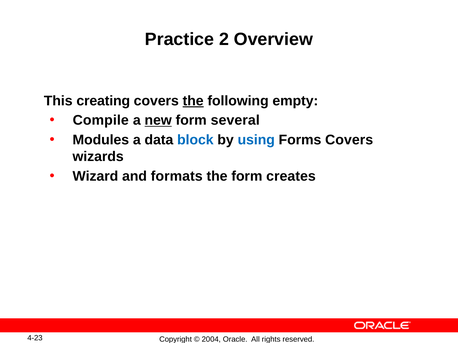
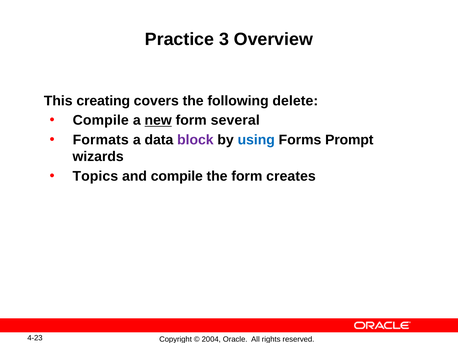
2: 2 -> 3 (224, 39)
the underline: present -> none (193, 101)
empty: empty -> delete (295, 101)
Modules: Modules -> Formats (101, 140)
block colour: blue -> purple (195, 140)
Forms Covers: Covers -> Prompt (349, 140)
Wizard: Wizard -> Topics (95, 177)
and formats: formats -> compile (177, 177)
